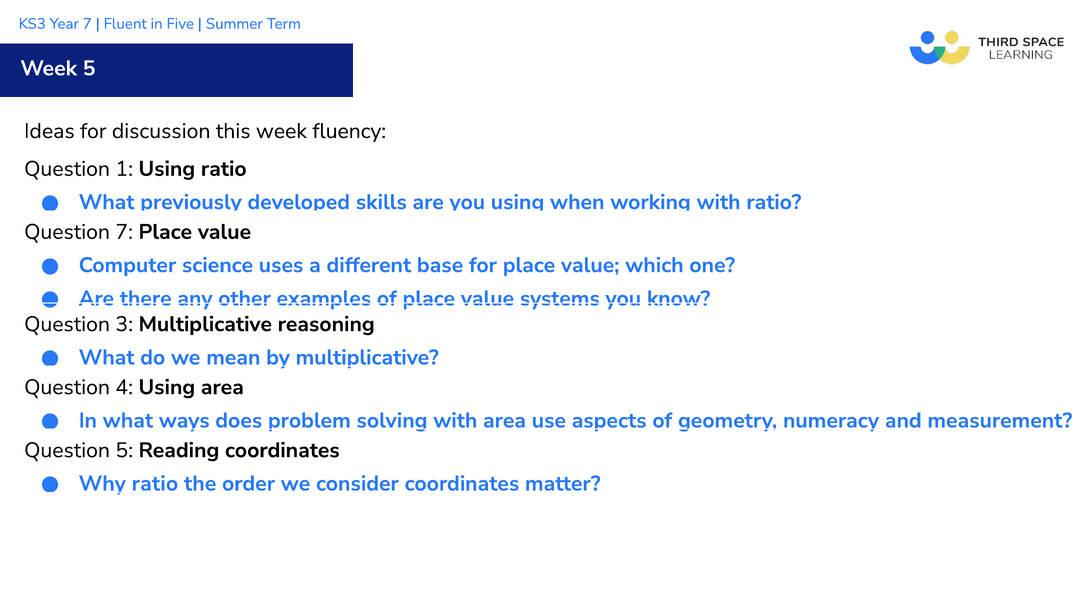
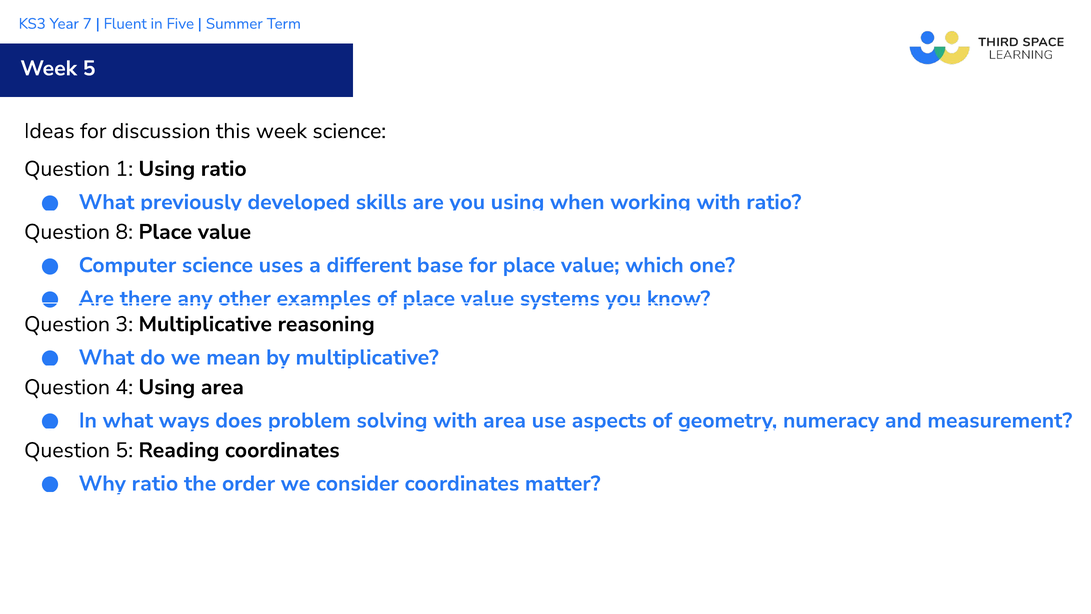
week fluency: fluency -> science (349, 131)
Question 7: 7 -> 8 (124, 232)
